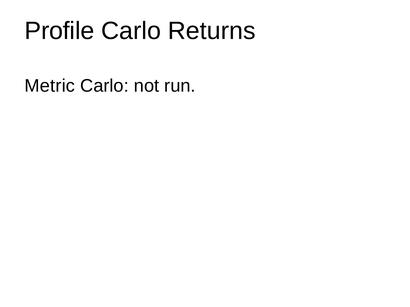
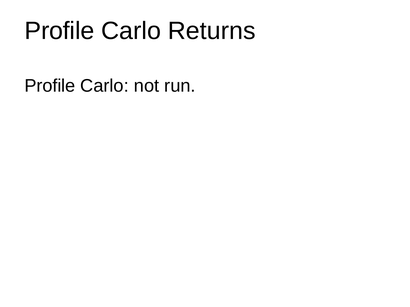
Metric: Metric -> Profile (50, 86)
